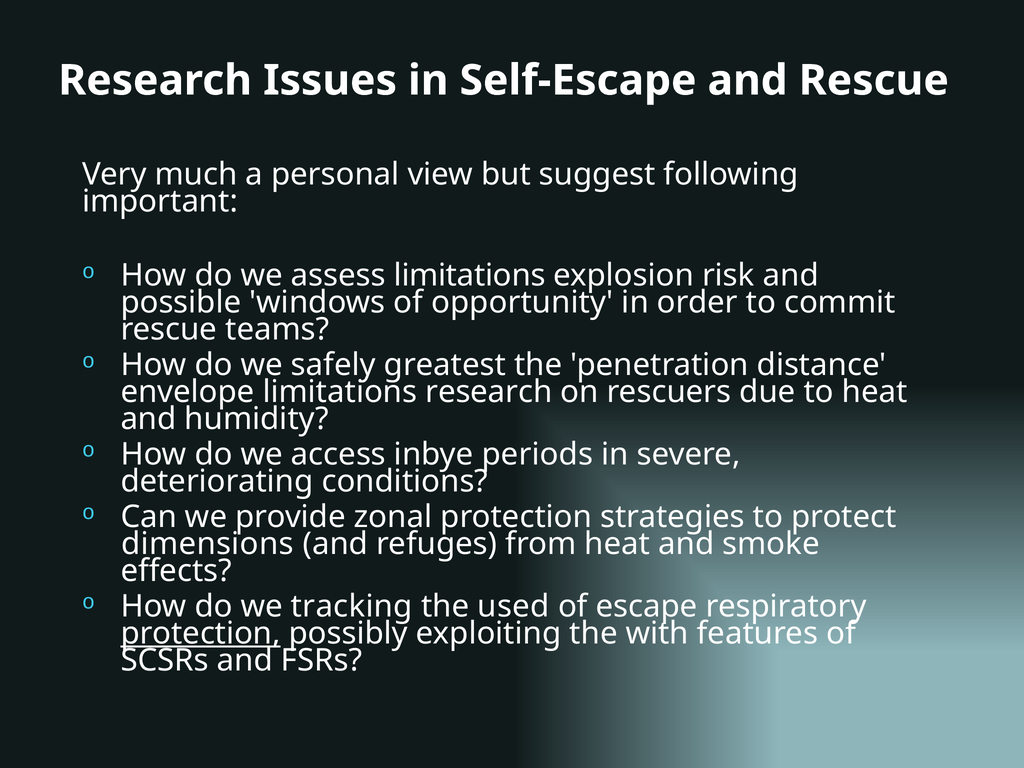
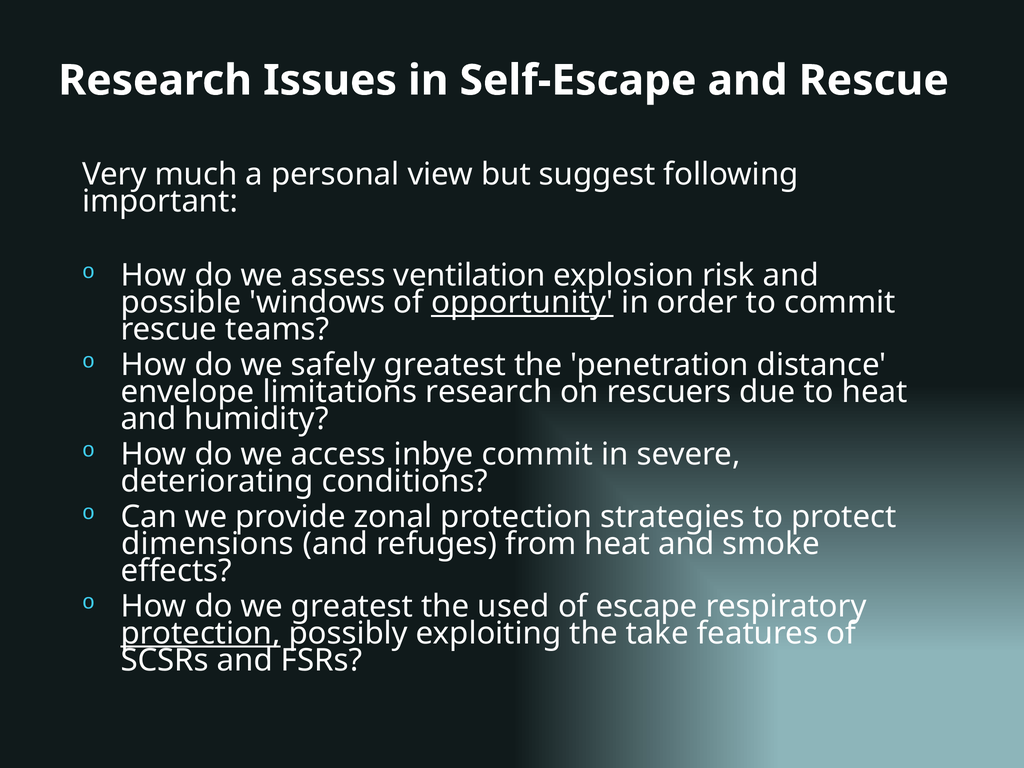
assess limitations: limitations -> ventilation (470, 275)
opportunity underline: none -> present (522, 302)
inbye periods: periods -> commit (537, 454)
we tracking: tracking -> greatest (352, 606)
with: with -> take (657, 633)
